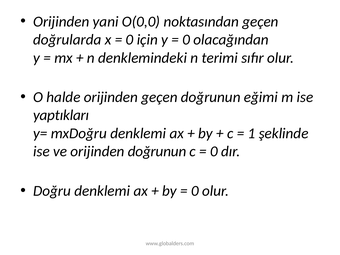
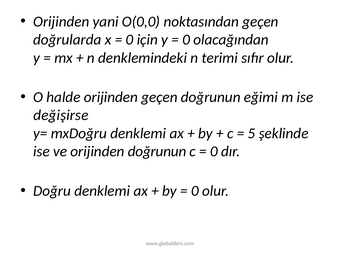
yaptıkları: yaptıkları -> değişirse (61, 115)
1: 1 -> 5 (252, 133)
